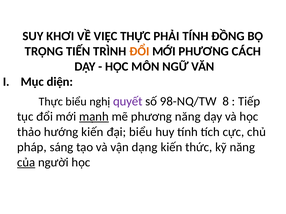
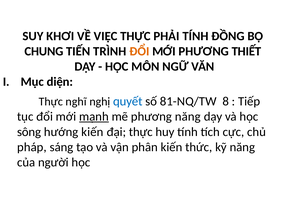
TRỌNG: TRỌNG -> CHUNG (44, 51)
CÁCH: CÁCH -> THIẾT (246, 51)
Thực biểu: biểu -> nghĩ (76, 102)
quyết colour: purple -> blue (128, 102)
98-NQ/TW: 98-NQ/TW -> 81-NQ/TW (188, 102)
thảo: thảo -> sông (29, 132)
đại biểu: biểu -> thực (141, 132)
dạng: dạng -> phân (145, 147)
của underline: present -> none (26, 163)
